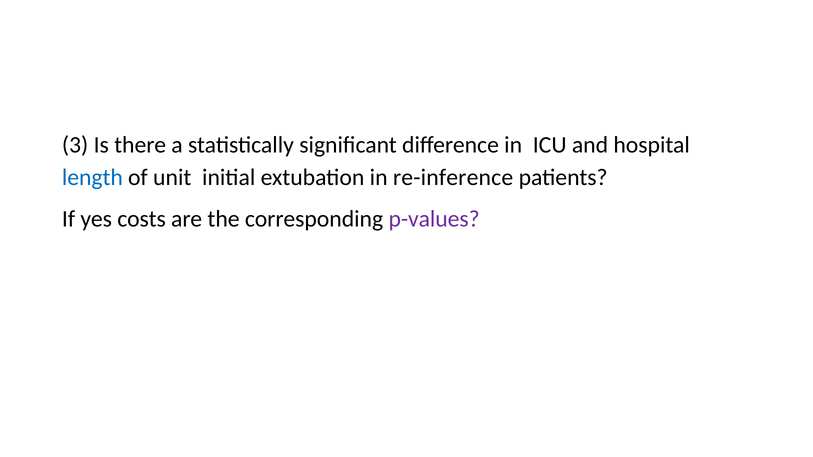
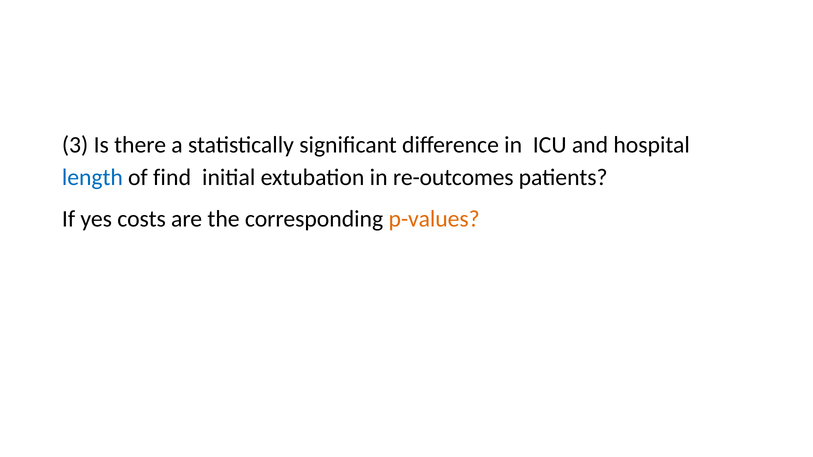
unit: unit -> find (172, 178)
re-inference: re-inference -> re-outcomes (453, 178)
p-values colour: purple -> orange (434, 219)
